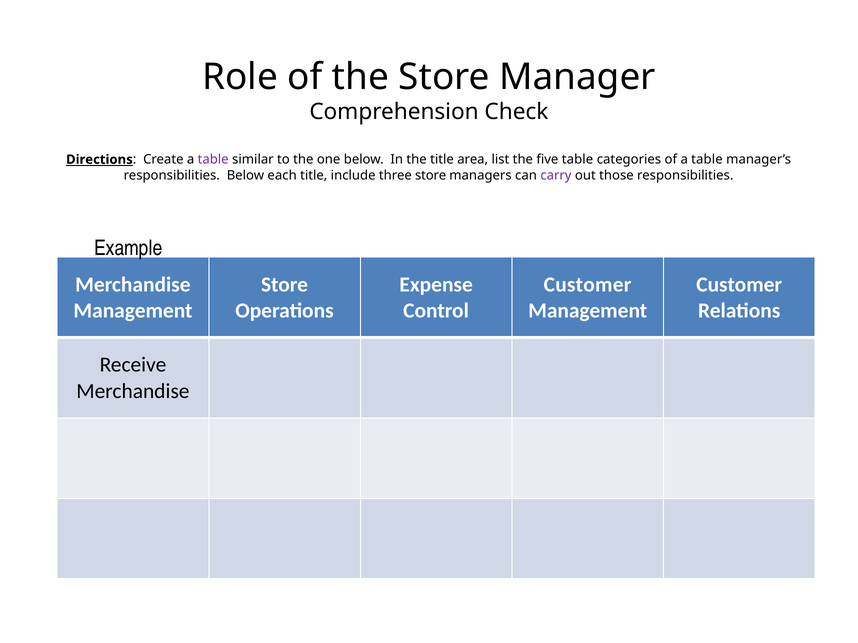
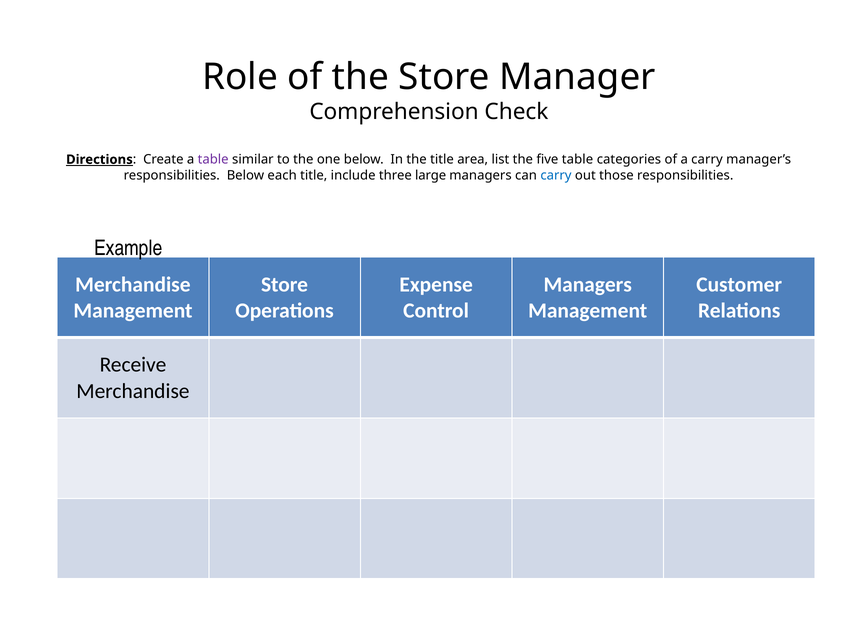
of a table: table -> carry (707, 160)
three store: store -> large (431, 175)
carry colour: purple -> blue (556, 175)
Customer: Customer -> Managers (588, 285)
